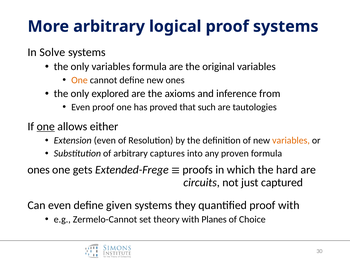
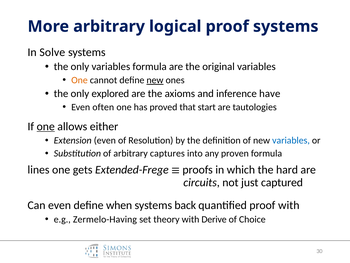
new underline: none -> present (155, 80)
from: from -> have (270, 93)
Even proof: proof -> often (103, 107)
such: such -> start (207, 107)
variables colour: orange -> blue (291, 140)
ones: ones -> lines (39, 170)
given: given -> when (119, 205)
they: they -> back (185, 205)
Zermelo-Cannot: Zermelo-Cannot -> Zermelo-Having (105, 219)
Planes: Planes -> Derive (214, 219)
